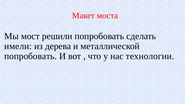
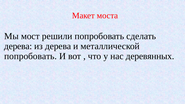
имели: имели -> дерева (18, 46)
технологии: технологии -> деревянных (150, 56)
